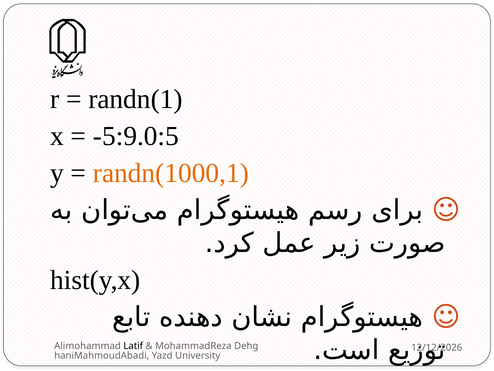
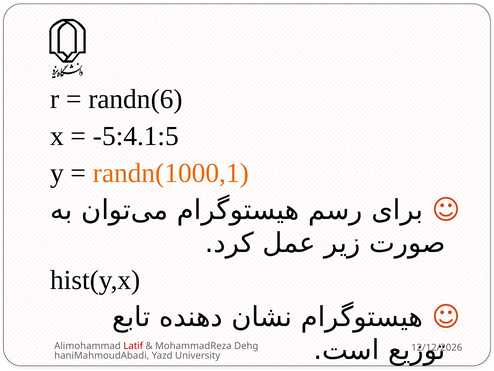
randn(1: randn(1 -> randn(6 (135, 99)
-5:9.0:5: -5:9.0:5 -> -5:4.1:5 (136, 136)
Latif colour: black -> red (133, 346)
